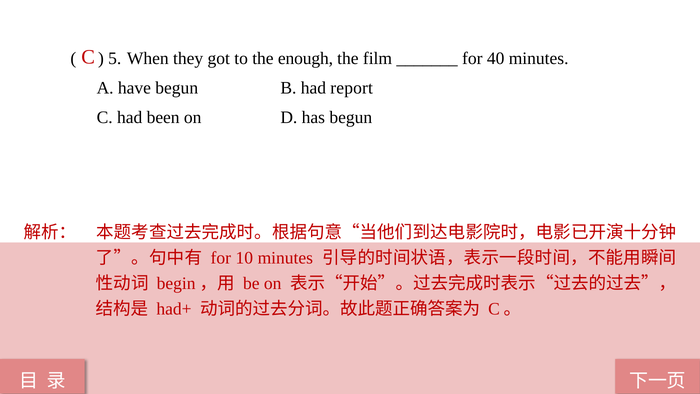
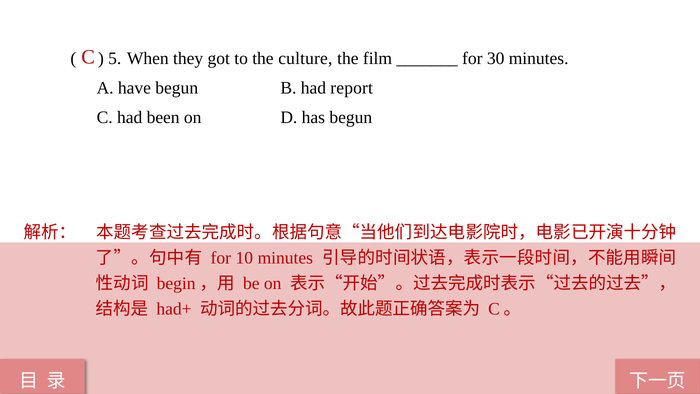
enough: enough -> culture (305, 58)
40: 40 -> 30 (496, 58)
